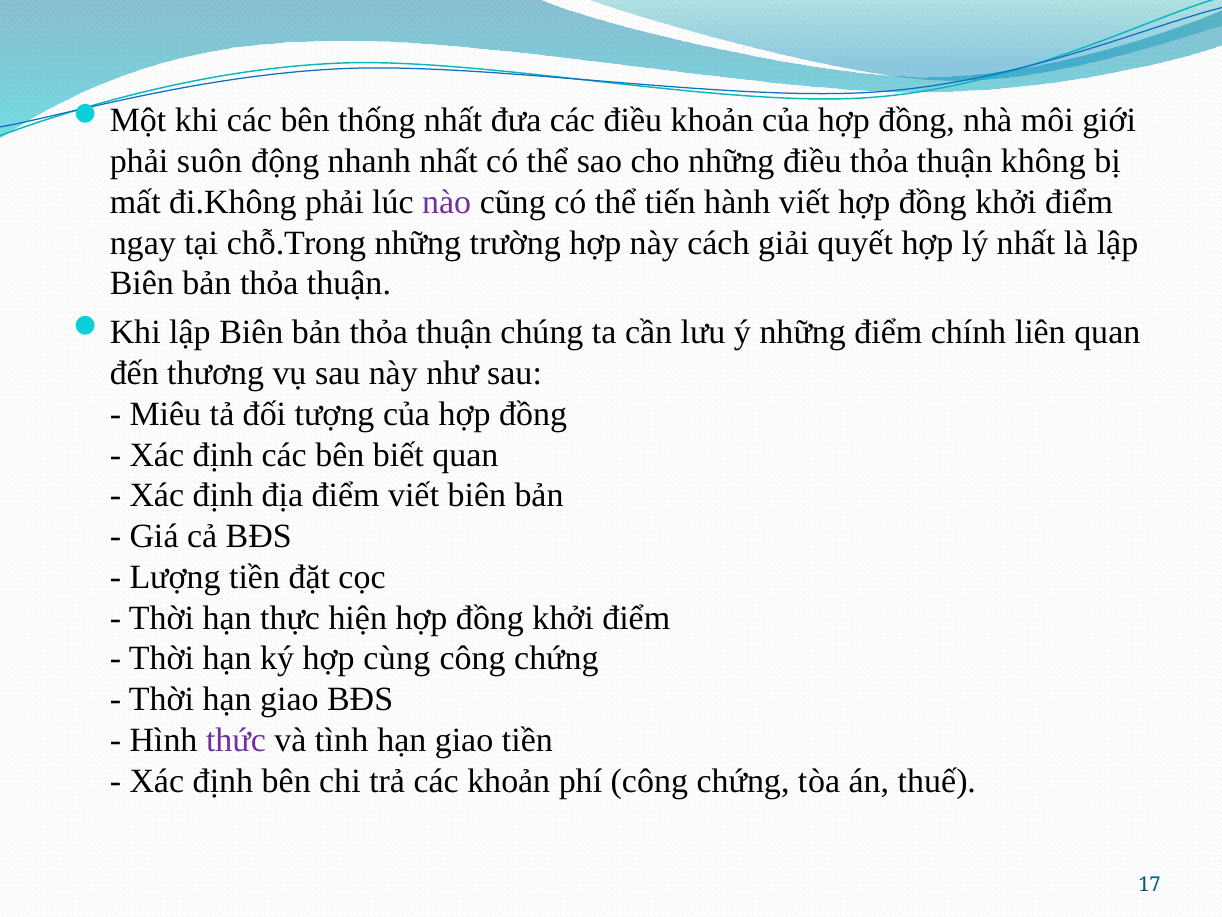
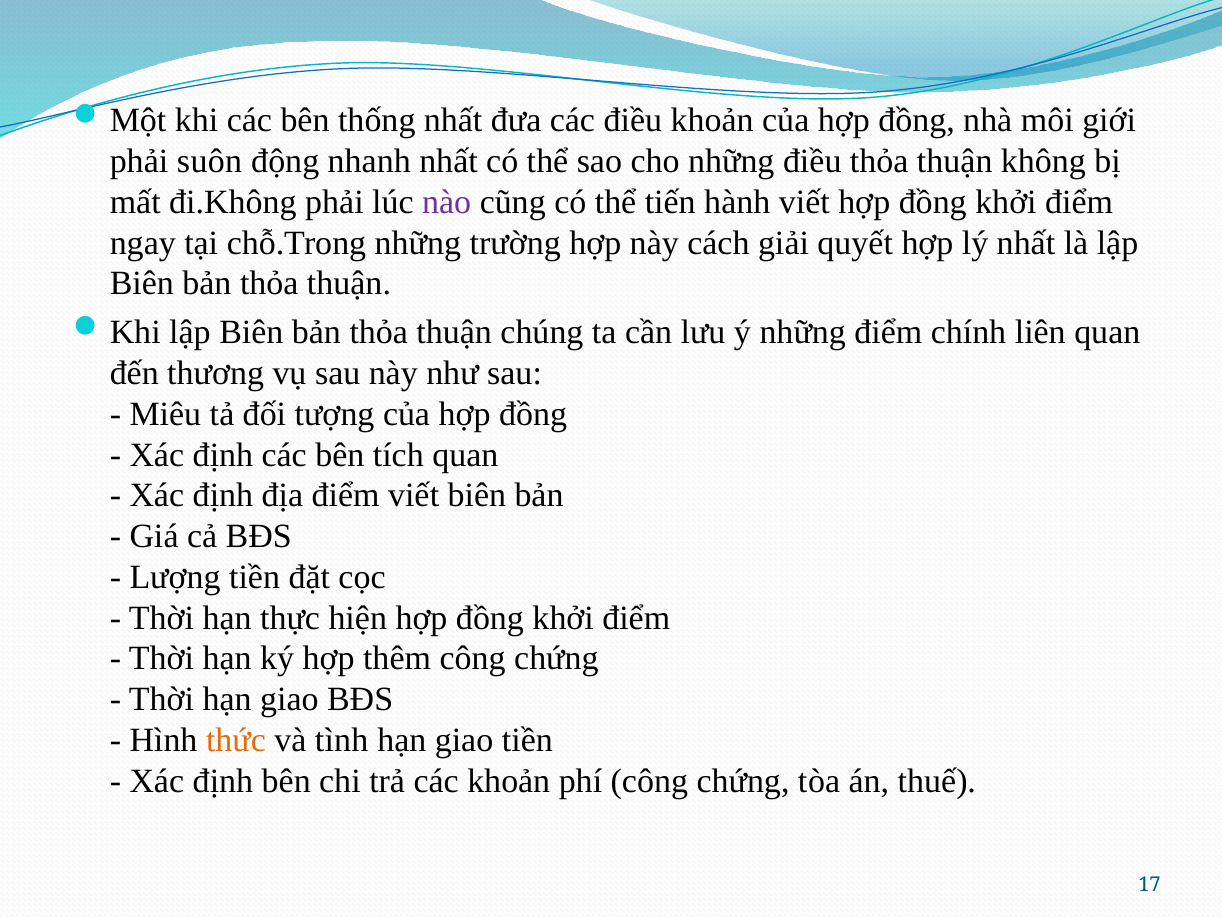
biết: biết -> tích (398, 455)
cùng: cùng -> thêm (397, 658)
thức colour: purple -> orange (236, 740)
